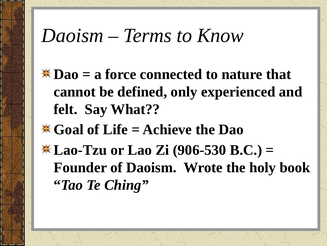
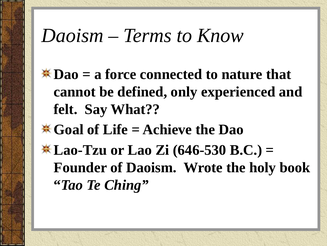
906-530: 906-530 -> 646-530 (200, 150)
